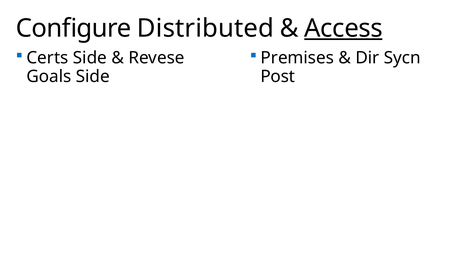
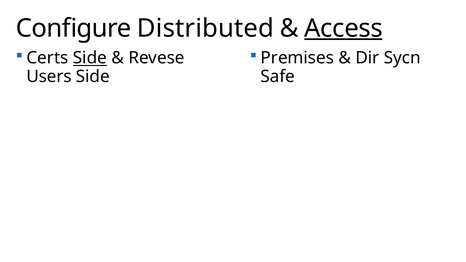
Side underline: none -> present (90, 58)
Goals: Goals -> Users (49, 77)
Post: Post -> Safe (278, 77)
